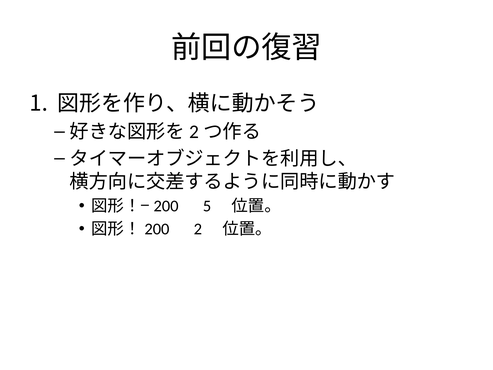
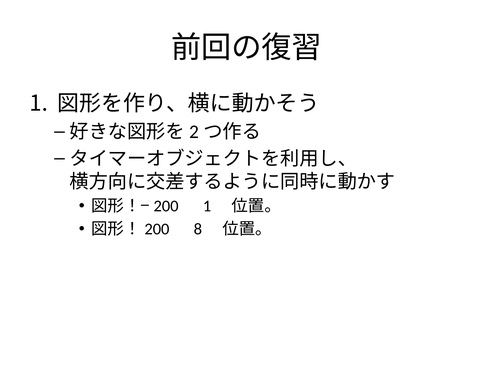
5: 5 -> 1 (207, 206)
2: 2 -> 8 (198, 229)
